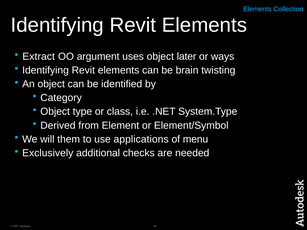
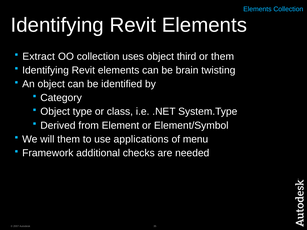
OO argument: argument -> collection (98, 56)
later: later -> third (187, 56)
or ways: ways -> them (223, 56)
Exclusively: Exclusively -> Framework (48, 153)
